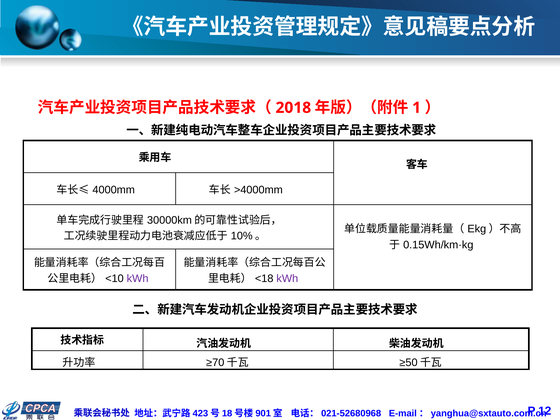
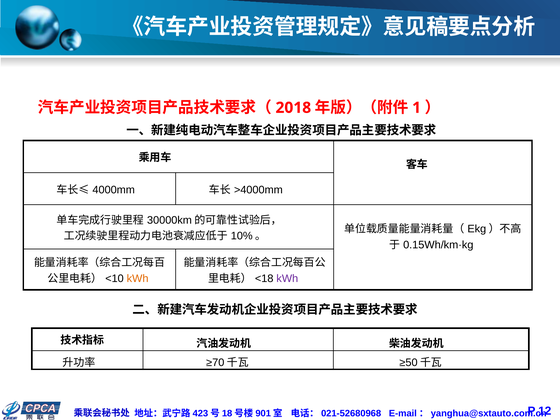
kWh colour: purple -> orange (138, 279)
